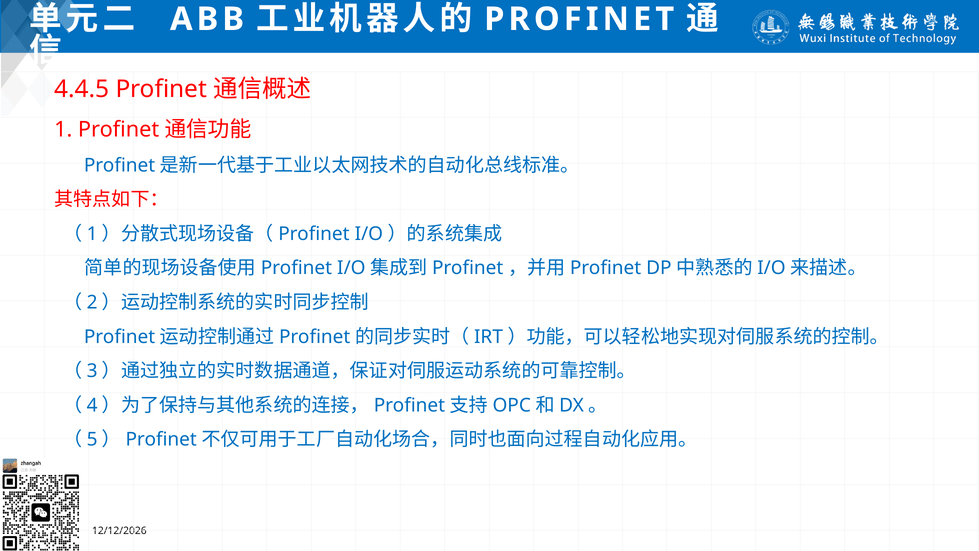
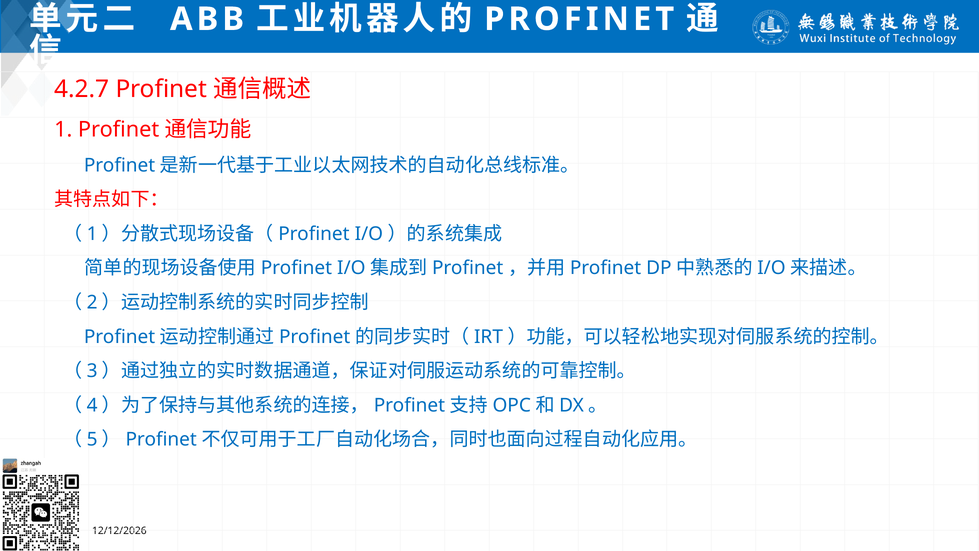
4.4.5: 4.4.5 -> 4.2.7 (82, 89)
